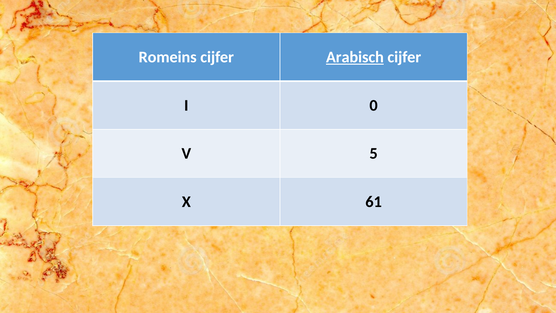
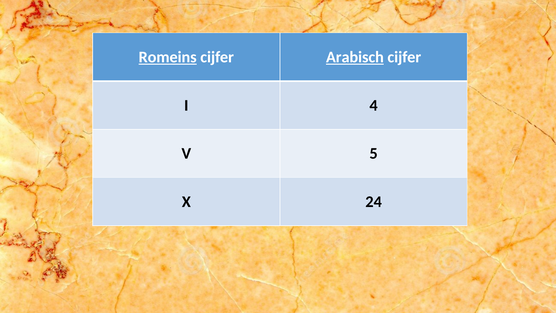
Romeins underline: none -> present (168, 57)
0: 0 -> 4 (374, 105)
61: 61 -> 24 (374, 202)
